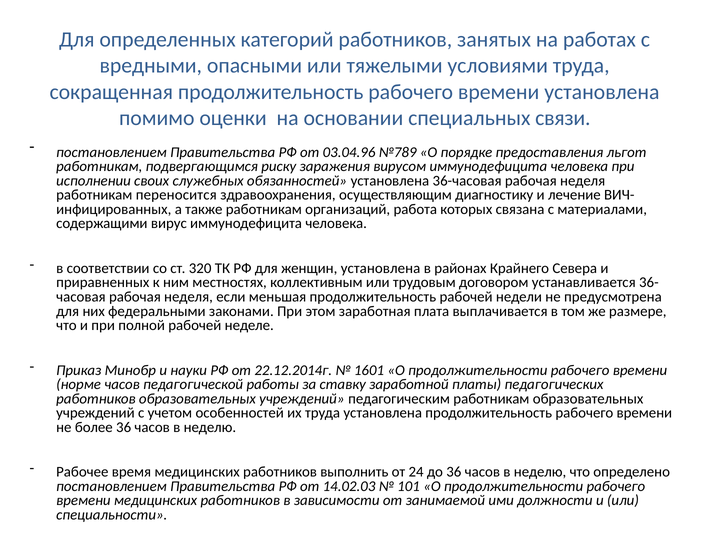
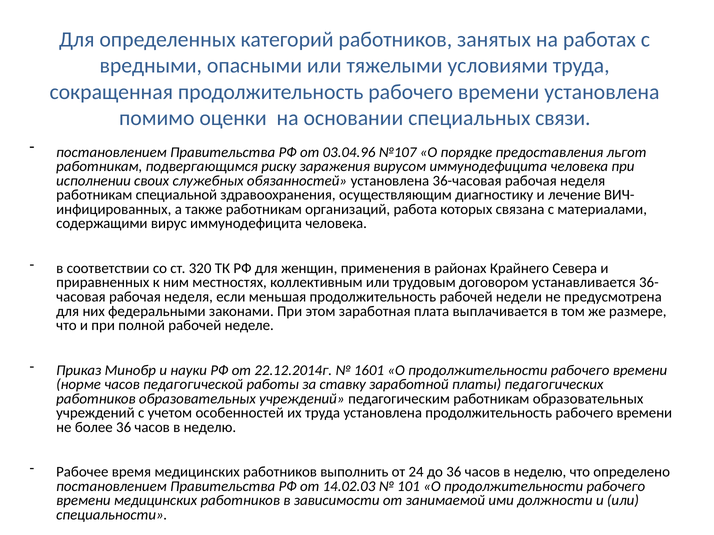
№789: №789 -> №107 (398, 152)
переносится: переносится -> специальной (176, 195)
женщин установлена: установлена -> применения (381, 269)
